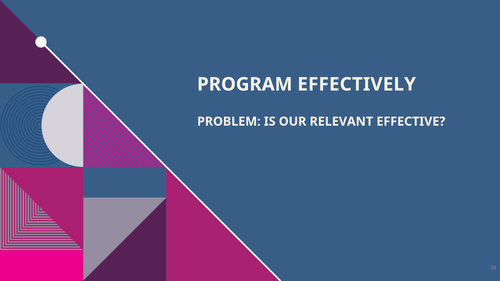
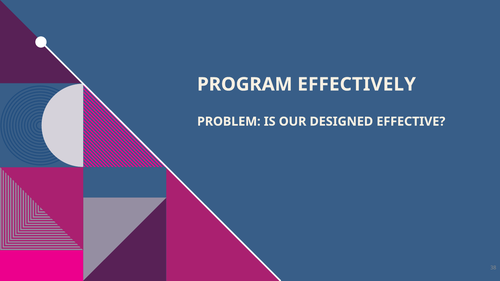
RELEVANT: RELEVANT -> DESIGNED (341, 122)
